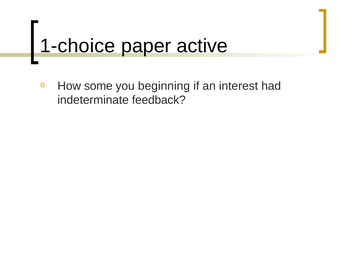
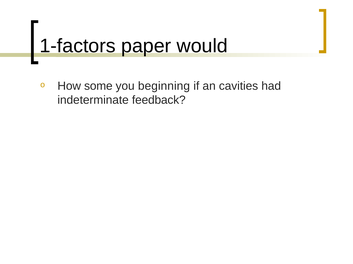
1-choice: 1-choice -> 1-factors (78, 46)
active: active -> would (202, 46)
interest: interest -> cavities (239, 86)
